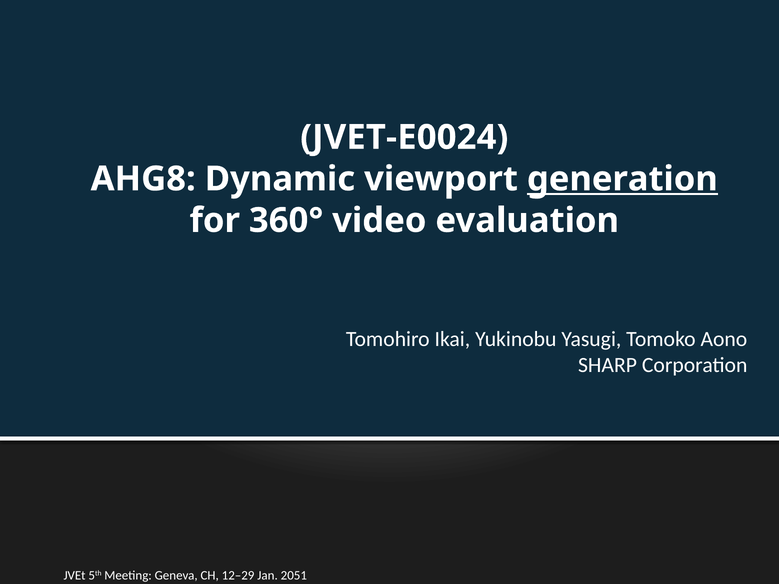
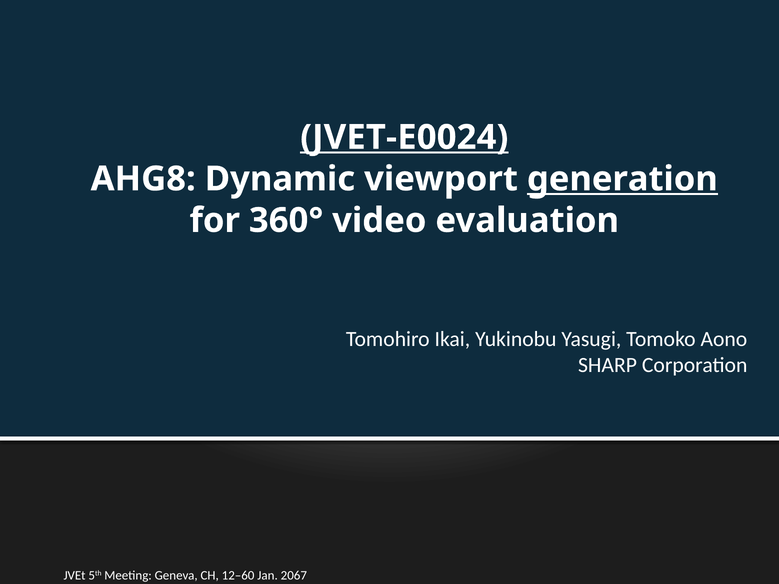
JVET-E0024 underline: none -> present (404, 137)
12–29: 12–29 -> 12–60 (238, 576)
2051: 2051 -> 2067 (294, 576)
